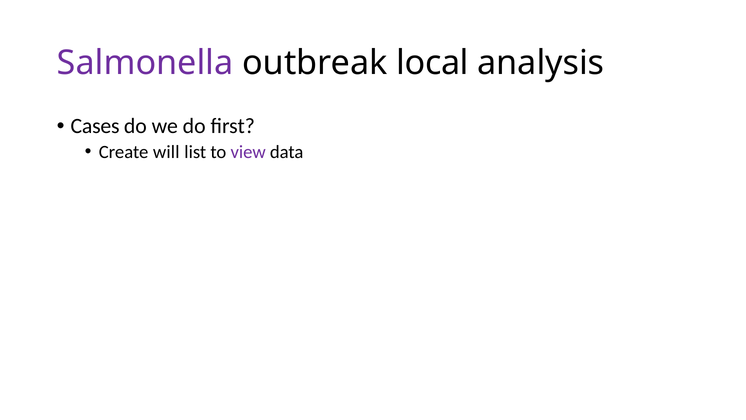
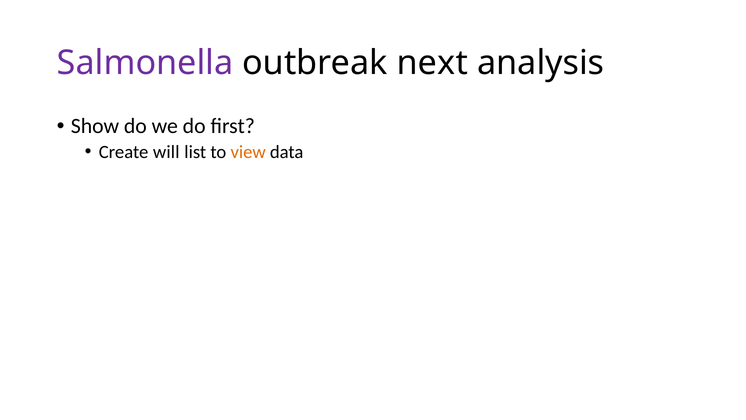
local: local -> next (432, 63)
Cases: Cases -> Show (95, 126)
view colour: purple -> orange (248, 152)
